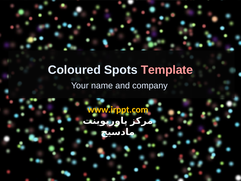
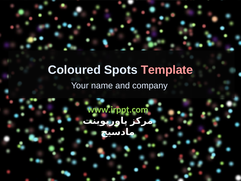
www.irppt.com colour: yellow -> light green (118, 109)
